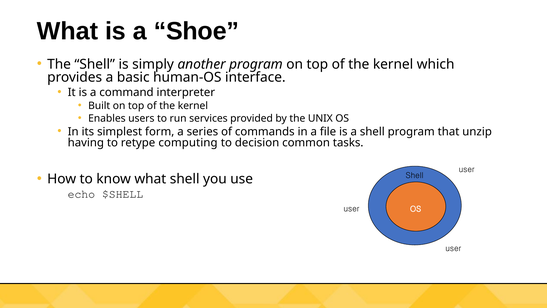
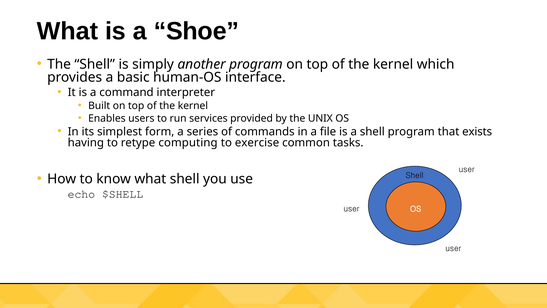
unzip: unzip -> exists (477, 131)
decision: decision -> exercise (257, 142)
